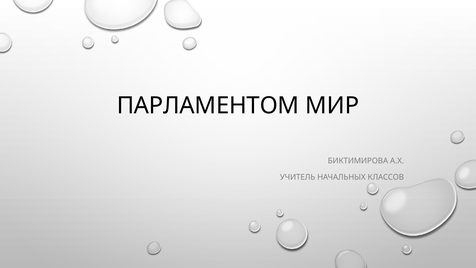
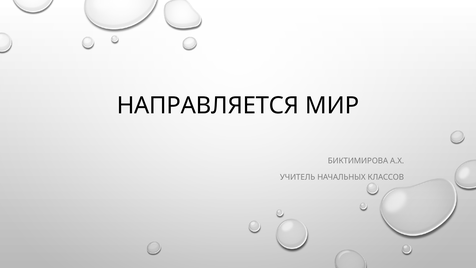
ПАРЛАМЕНТОМ: ПАРЛАМЕНТОМ -> НАПРАВЛЯЕТСЯ (208, 105)
